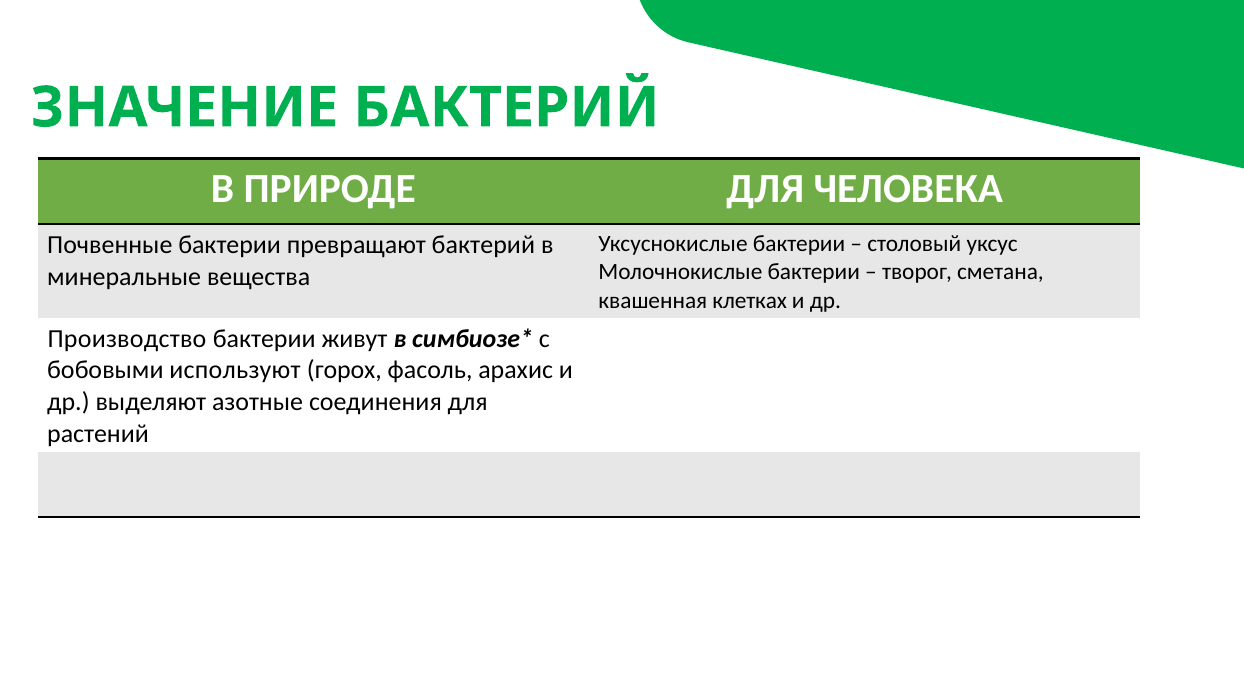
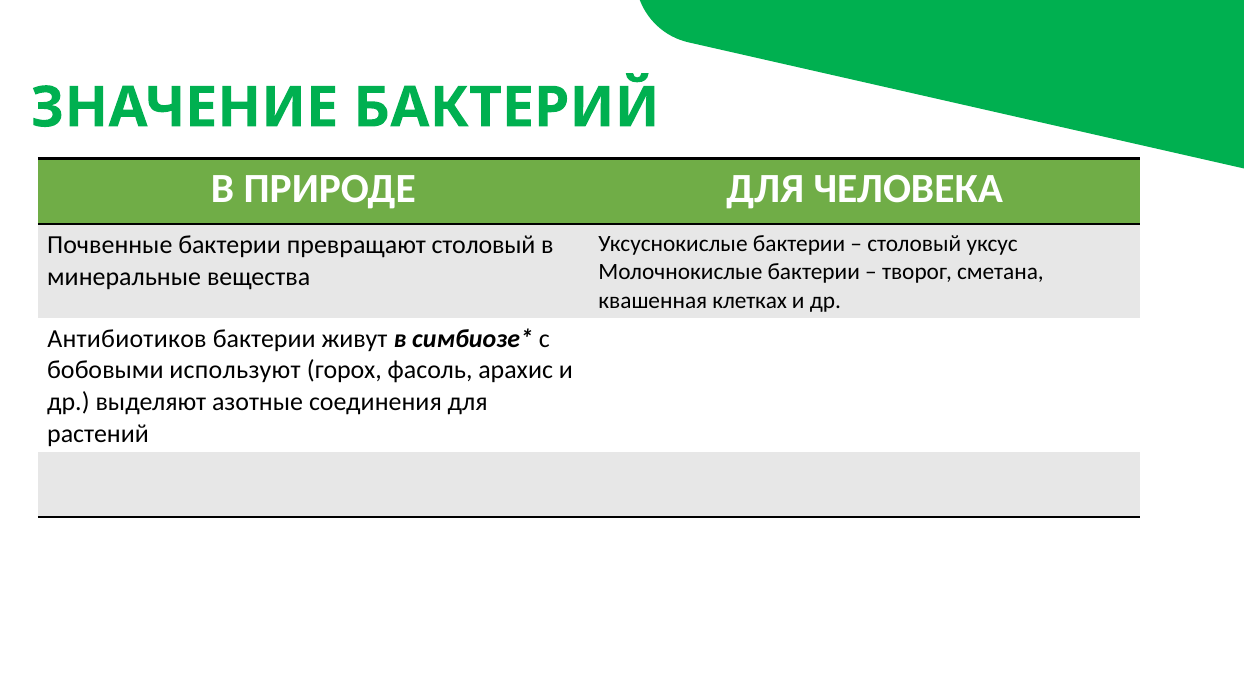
превращают бактерий: бактерий -> столовый (484, 245)
Производство: Производство -> Антибиотиков (127, 338)
